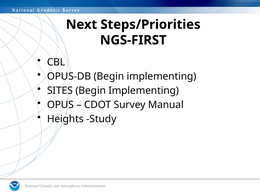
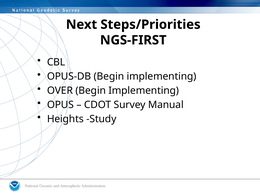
SITES: SITES -> OVER (60, 91)
